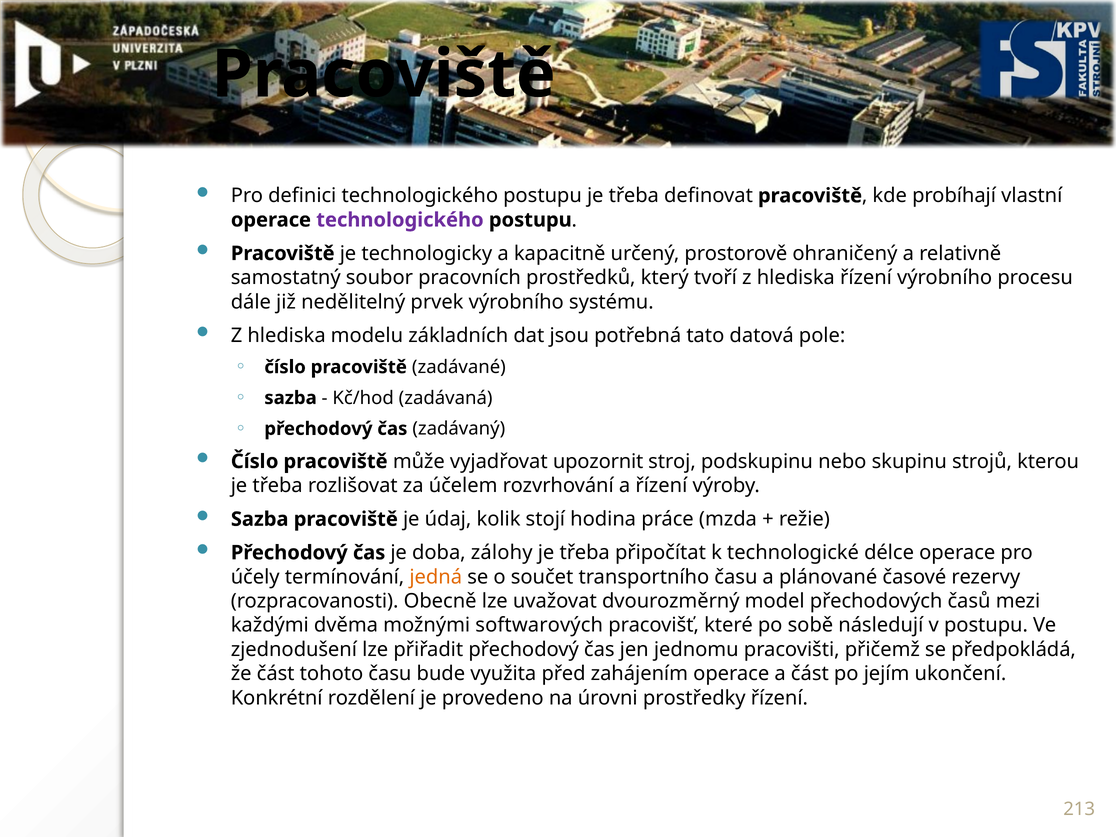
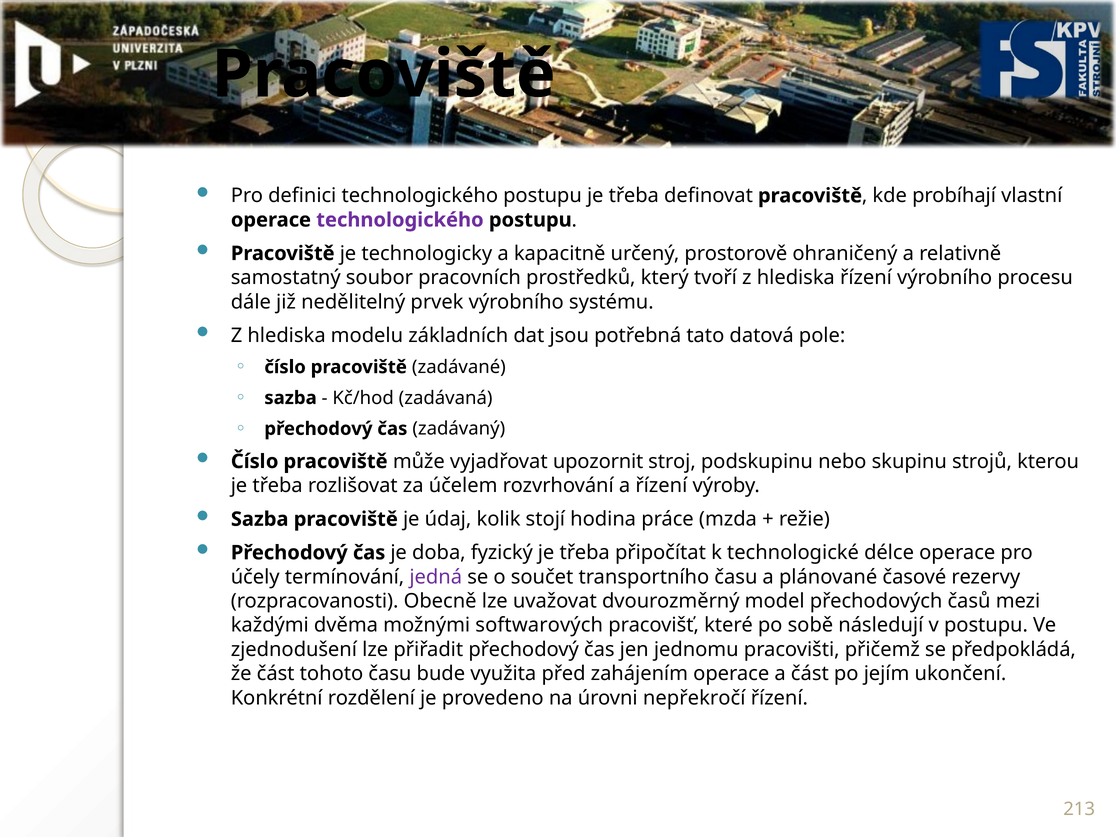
zálohy: zálohy -> fyzický (502, 553)
jedná colour: orange -> purple (436, 577)
prostředky: prostředky -> nepřekročí (694, 698)
